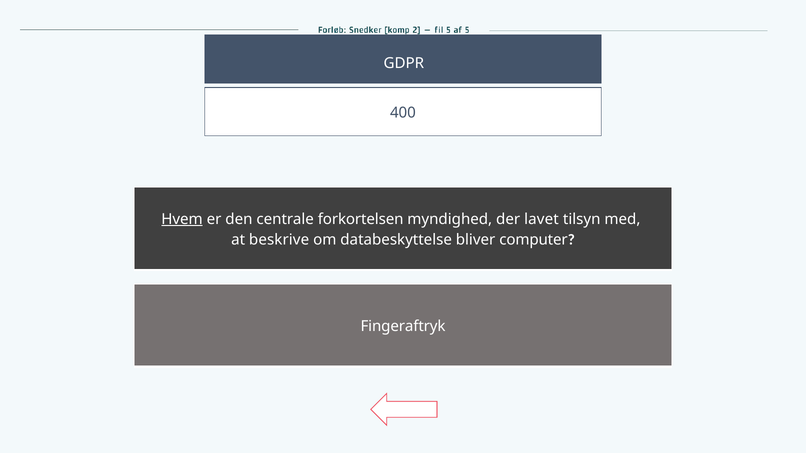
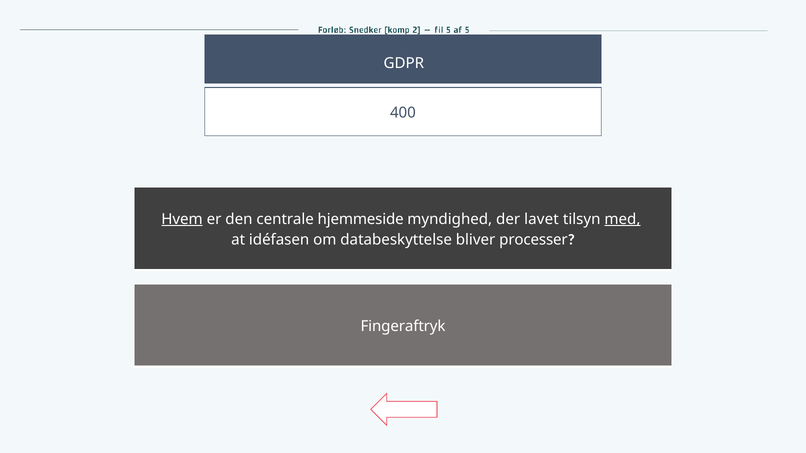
forkortelsen: forkortelsen -> hjemmeside (361, 219)
med underline: none -> present (622, 219)
beskrive: beskrive -> idéfasen (279, 240)
computer: computer -> processer (533, 240)
